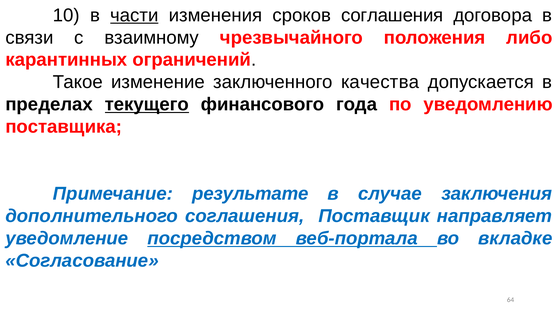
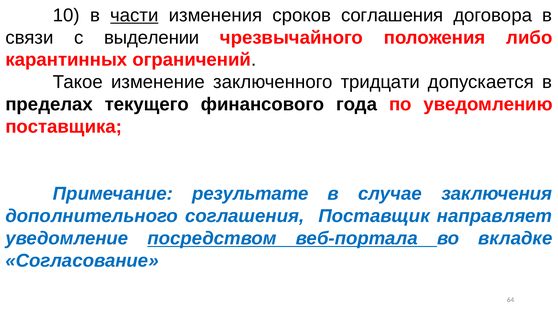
взаимному: взаимному -> выделении (152, 38)
качества: качества -> тридцати (380, 82)
текущего underline: present -> none (147, 104)
